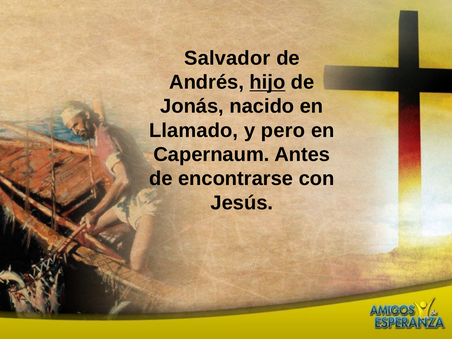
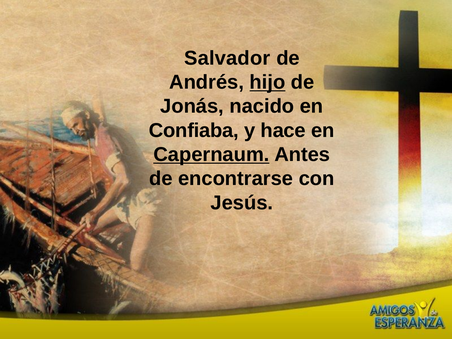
Llamado: Llamado -> Confiaba (194, 130)
pero: pero -> hace (283, 130)
Capernaum underline: none -> present (211, 155)
